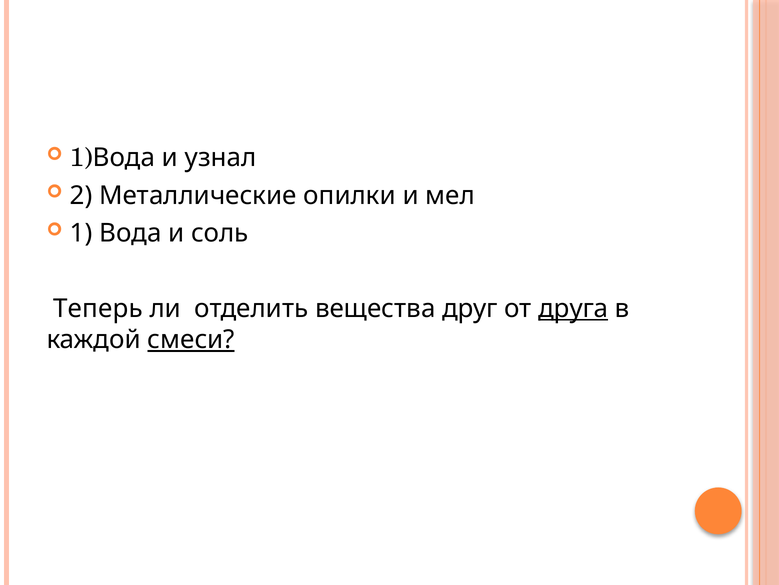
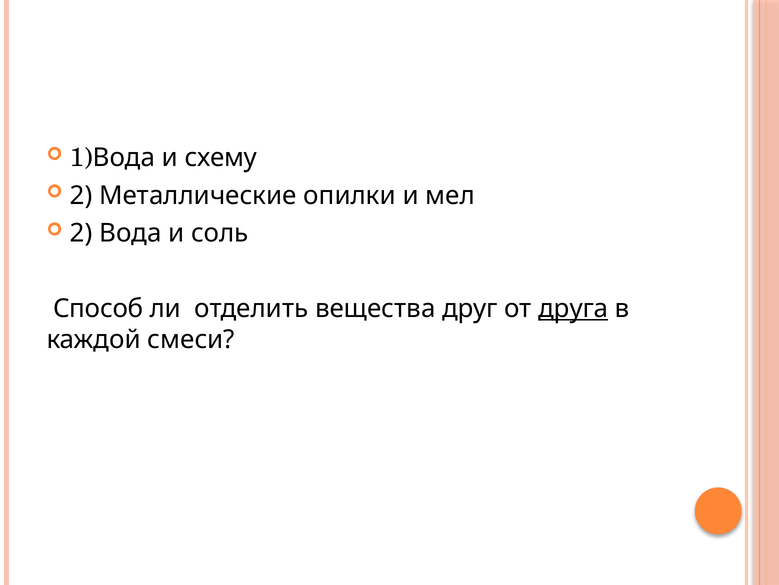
узнал: узнал -> схему (221, 158)
1: 1 -> 2 (81, 233)
Теперь: Теперь -> Способ (98, 308)
смеси underline: present -> none (191, 339)
